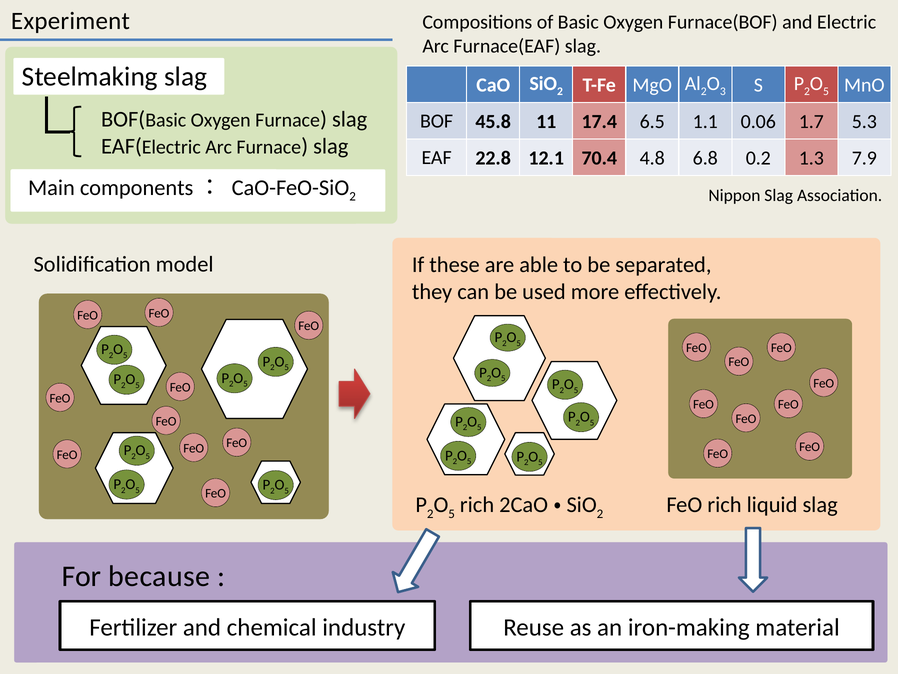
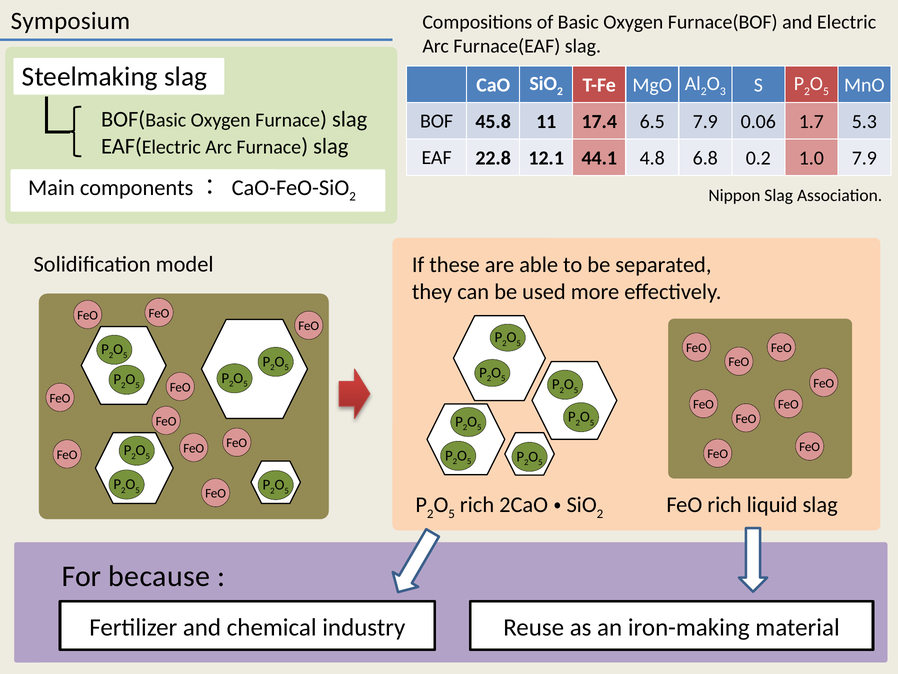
Experiment: Experiment -> Symposium (70, 21)
6.5 1.1: 1.1 -> 7.9 (705, 121)
70.4: 70.4 -> 44.1 (599, 158)
1.3: 1.3 -> 1.0 (811, 158)
